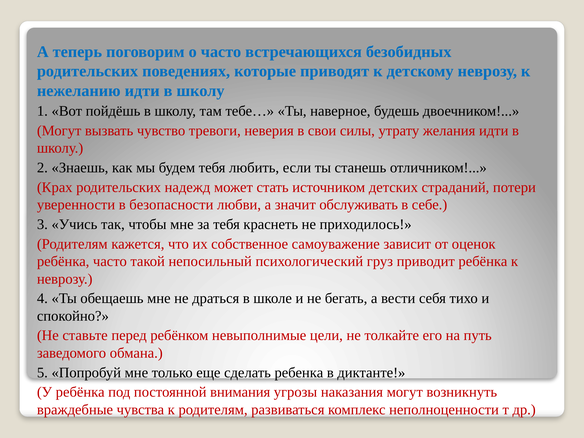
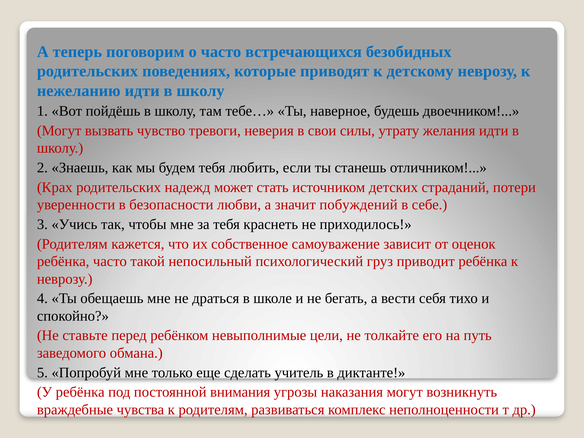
обслуживать: обслуживать -> побуждений (359, 205)
ребенка: ребенка -> учитель (299, 373)
